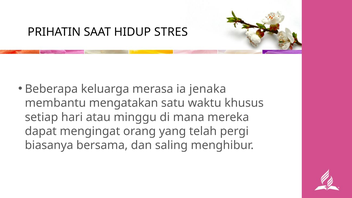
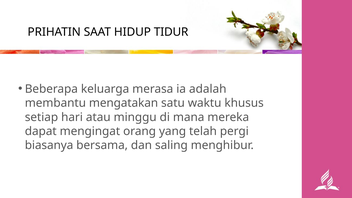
STRES: STRES -> TIDUR (171, 32)
jenaka: jenaka -> adalah (208, 89)
